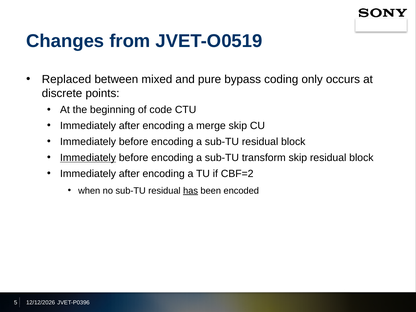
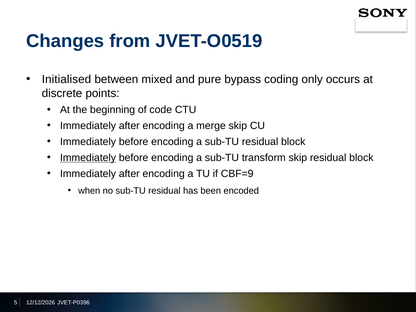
Replaced: Replaced -> Initialised (66, 79)
CBF=2: CBF=2 -> CBF=9 (237, 174)
has underline: present -> none (191, 191)
